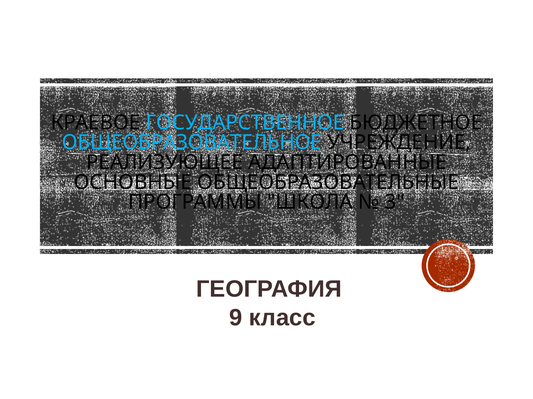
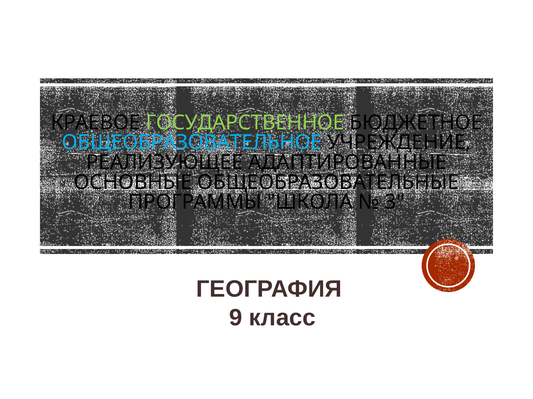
ГОСУДАРСТВЕННОЕ colour: light blue -> light green (245, 123)
